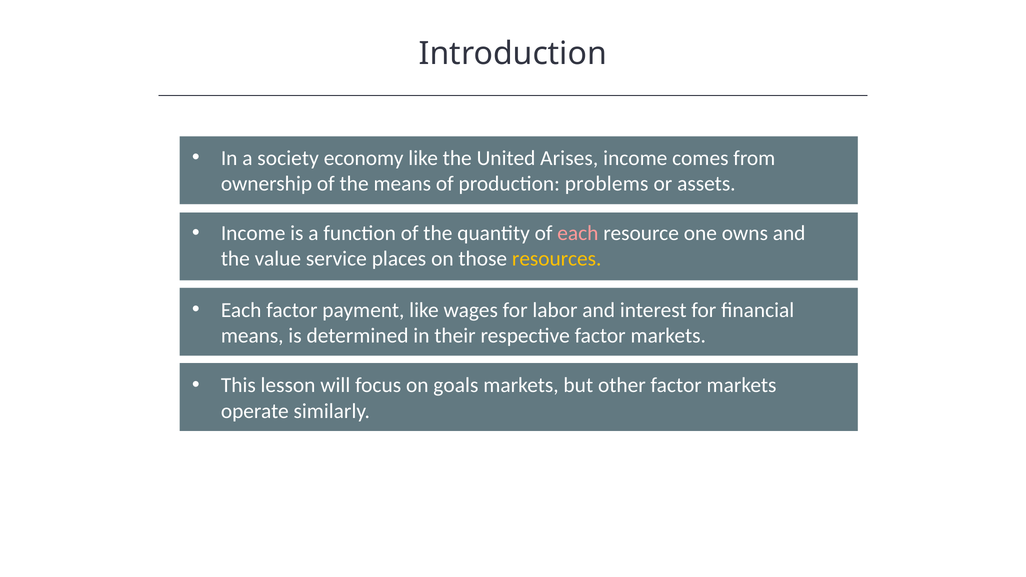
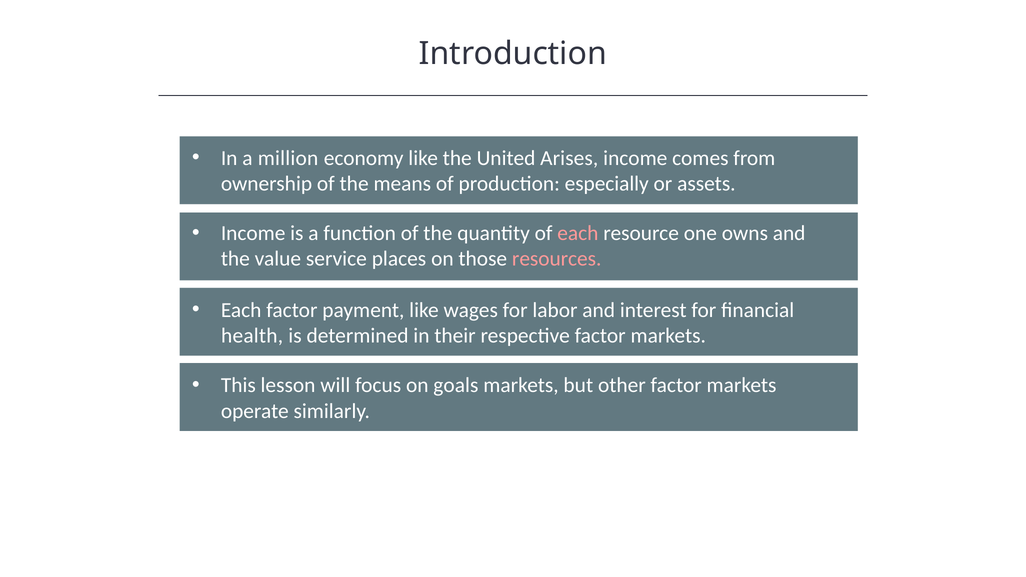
society: society -> million (288, 158)
problems: problems -> especially (607, 184)
resources colour: yellow -> pink (557, 259)
means: means -> health (252, 336)
